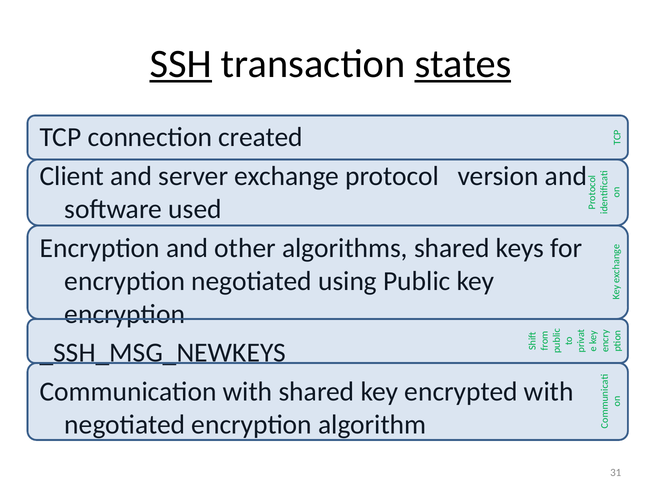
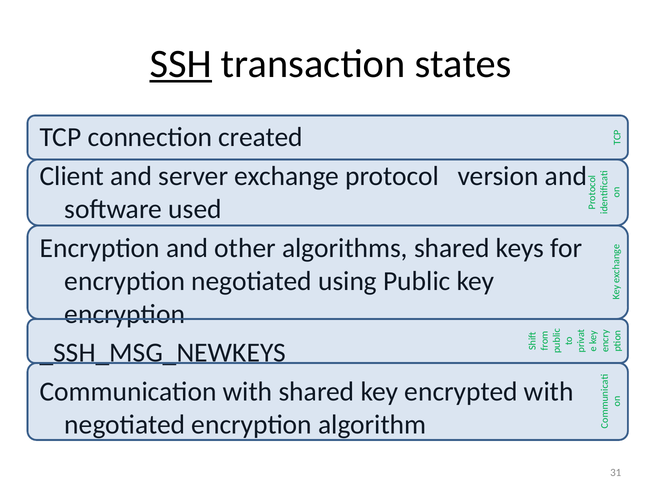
states underline: present -> none (463, 64)
